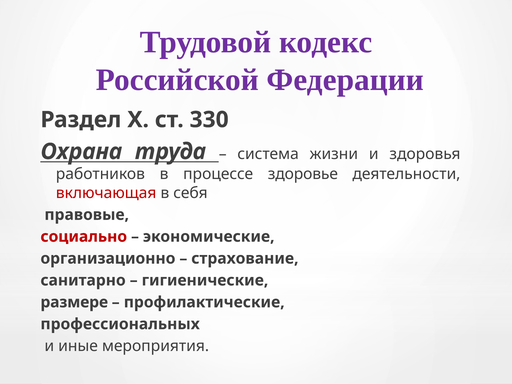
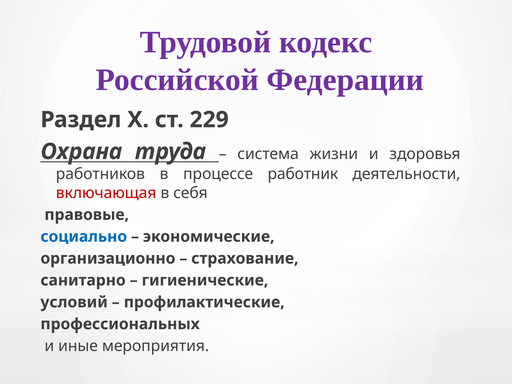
330: 330 -> 229 (209, 120)
здоровье: здоровье -> работник (303, 174)
социально colour: red -> blue (84, 237)
размере: размере -> условий (74, 302)
